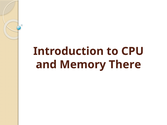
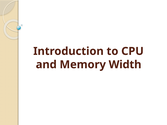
There: There -> Width (125, 65)
